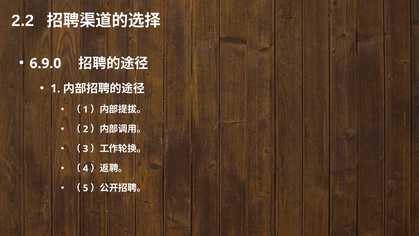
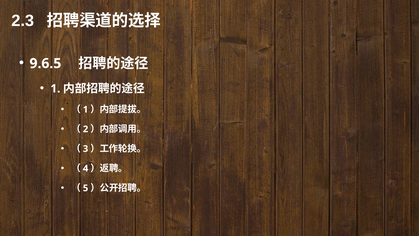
2.2: 2.2 -> 2.3 (23, 21)
6.9.0: 6.9.0 -> 9.6.5 (45, 63)
